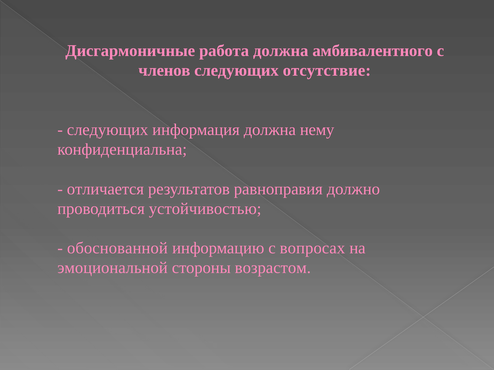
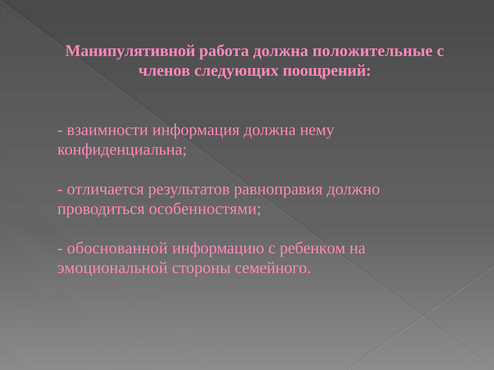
Дисгармоничные: Дисгармоничные -> Манипулятивной (130, 51)
амбивалентного: амбивалентного -> положительные (373, 51)
отсутствие: отсутствие -> поощрений (327, 71)
следующих: следующих -> взаимности (108, 130)
устойчивостью: устойчивостью -> особенностями (205, 209)
вопросах: вопросах -> ребенком (313, 248)
возрастом: возрастом -> семейного (273, 268)
